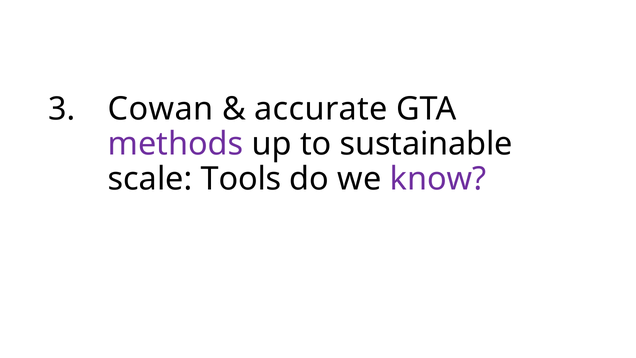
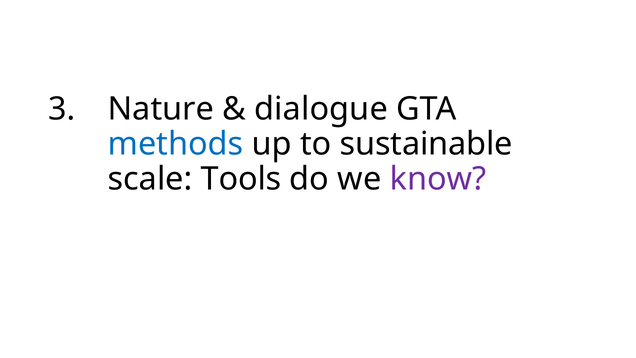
Cowan: Cowan -> Nature (161, 109)
accurate: accurate -> dialogue (321, 109)
methods colour: purple -> blue (176, 144)
